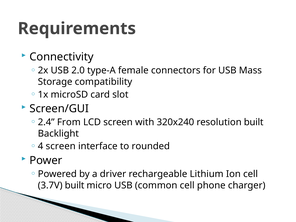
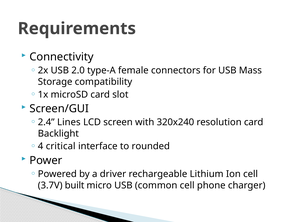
From: From -> Lines (69, 122)
resolution built: built -> card (254, 122)
4 screen: screen -> critical (61, 146)
